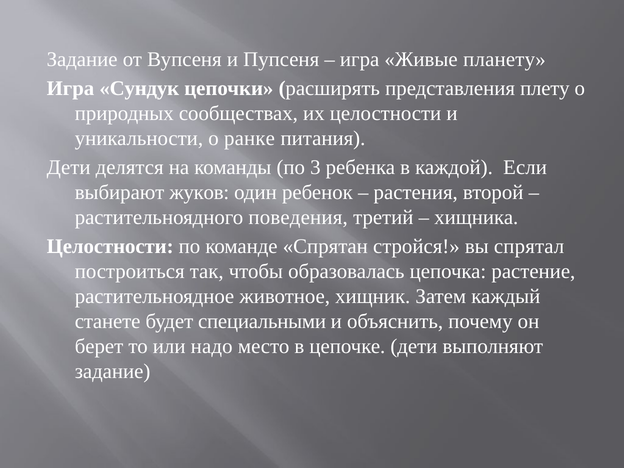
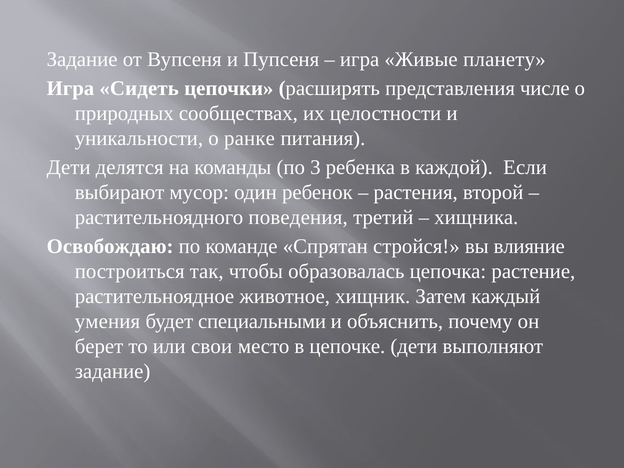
Сундук: Сундук -> Сидеть (139, 88)
плету: плету -> числе (545, 88)
жуков: жуков -> мусор (199, 192)
Целостности: Целостности -> Освобождаю (110, 247)
спрятал: спрятал -> влияние (529, 247)
станете: станете -> умения (107, 321)
надо: надо -> свои (212, 346)
